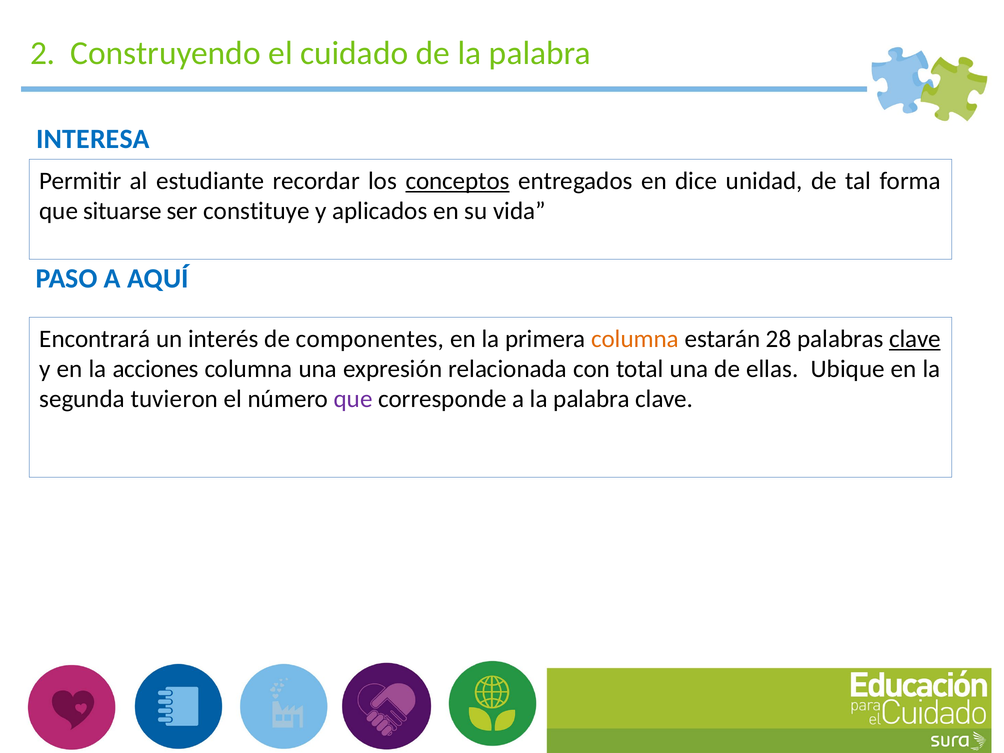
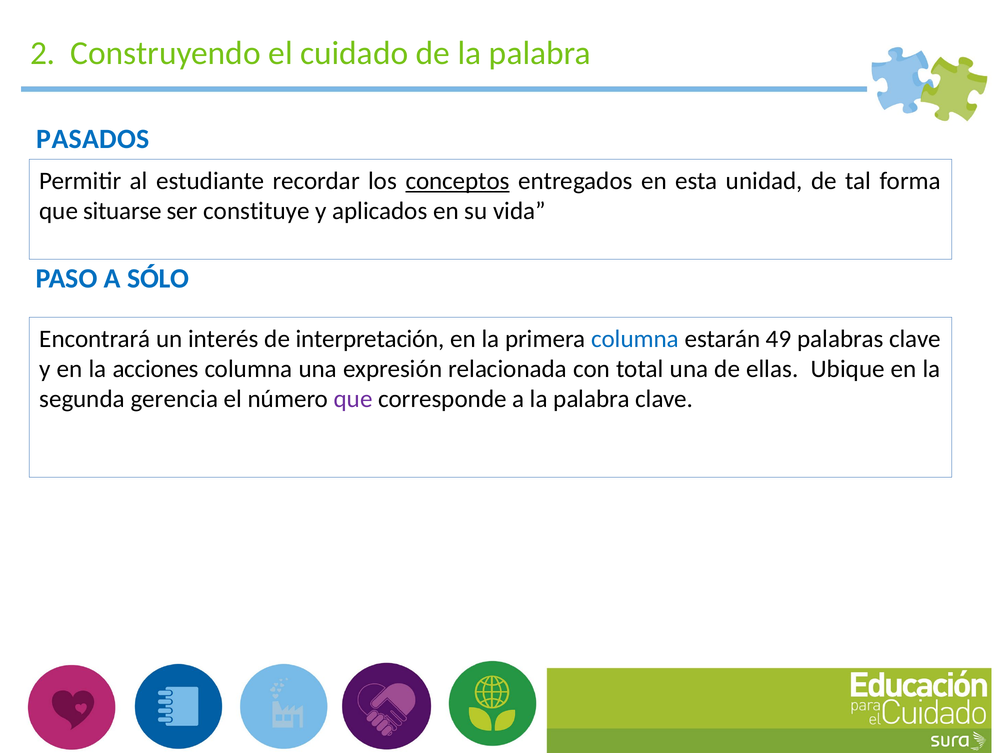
INTERESA: INTERESA -> PASADOS (93, 139)
dice: dice -> esta (696, 181)
AQUÍ: AQUÍ -> SÓLO (158, 279)
componentes: componentes -> interpretación (370, 339)
columna colour: orange -> blue (635, 339)
28: 28 -> 49 (779, 339)
clave underline: present -> none (915, 339)
tuvieron: tuvieron -> gerencia (174, 399)
